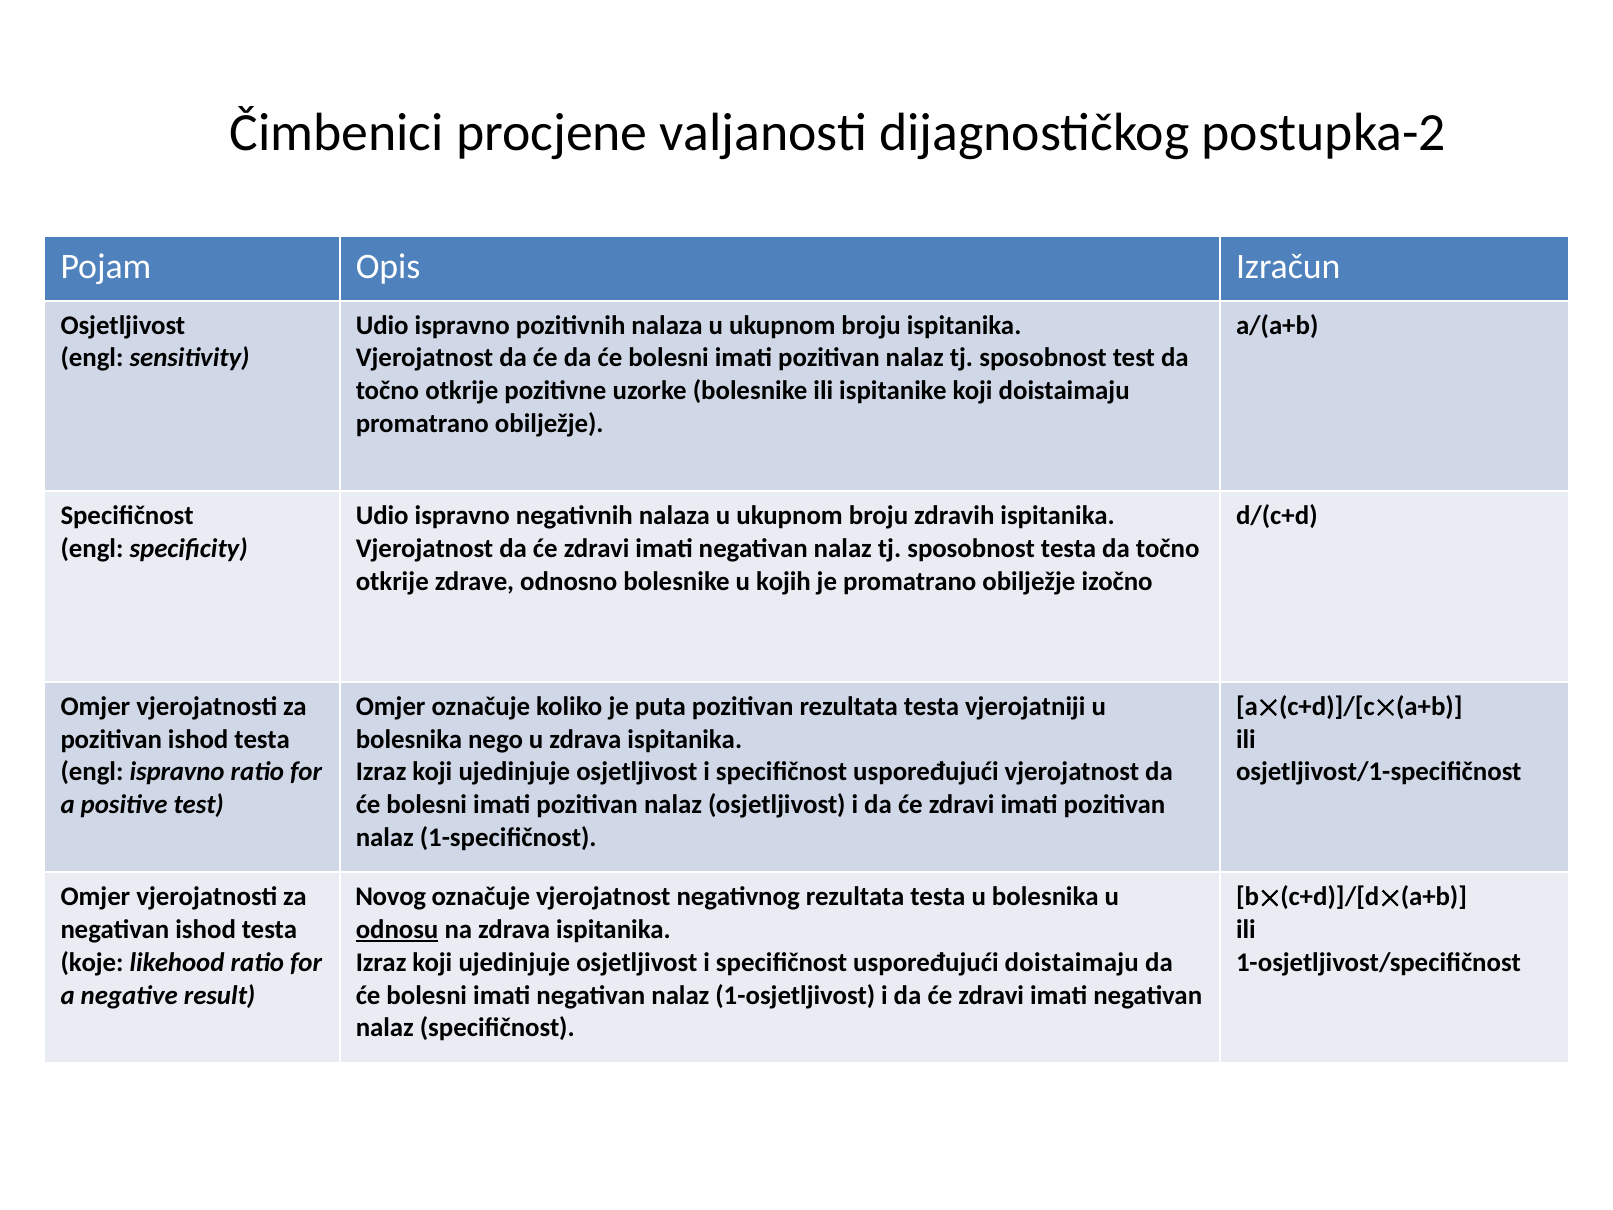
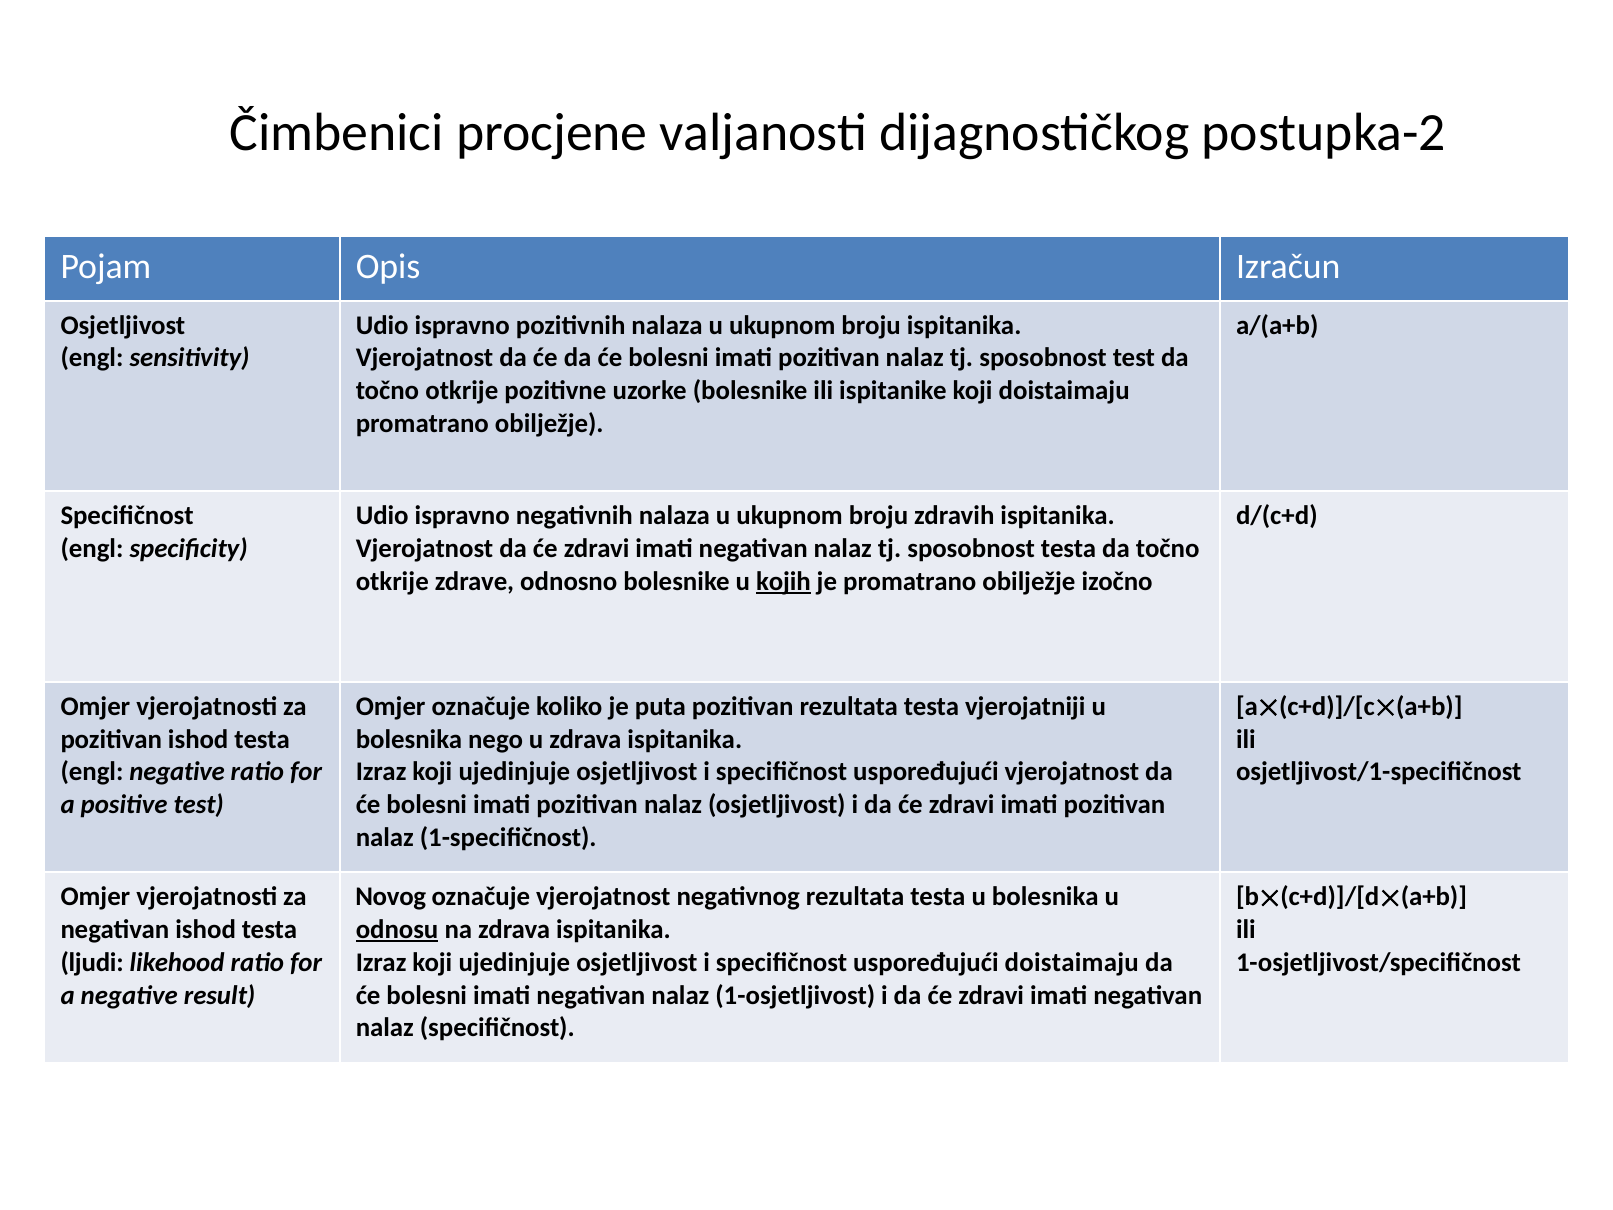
kojih underline: none -> present (783, 581)
engl ispravno: ispravno -> negative (177, 772)
koje: koje -> ljudi (92, 962)
